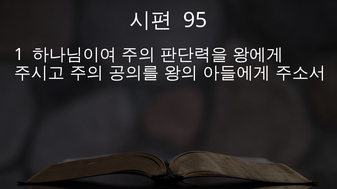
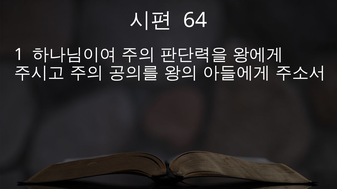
95: 95 -> 64 (195, 20)
